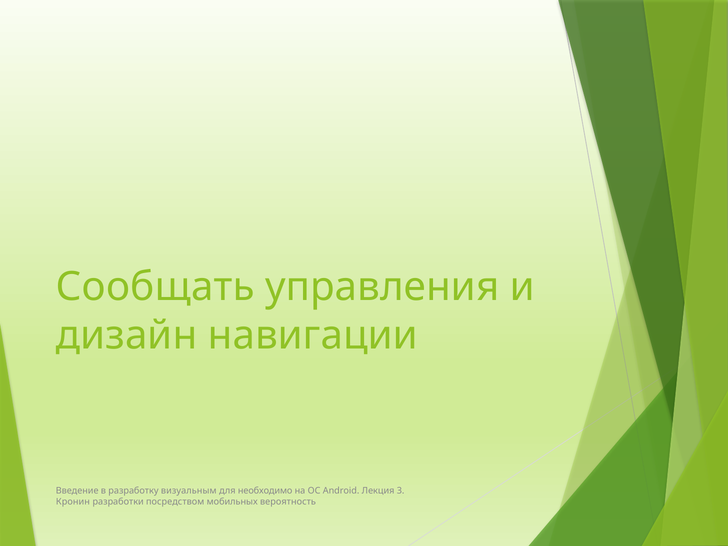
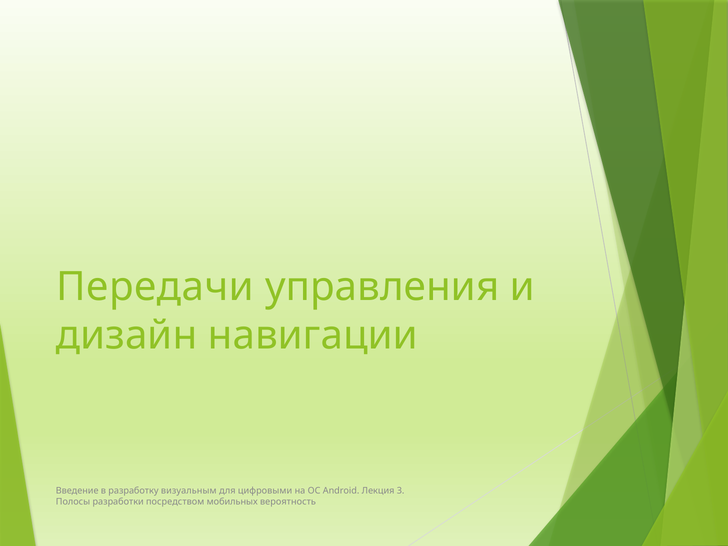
Сообщать: Сообщать -> Передачи (155, 287)
необходимо: необходимо -> цифровыми (265, 491)
Кронин: Кронин -> Полосы (73, 502)
